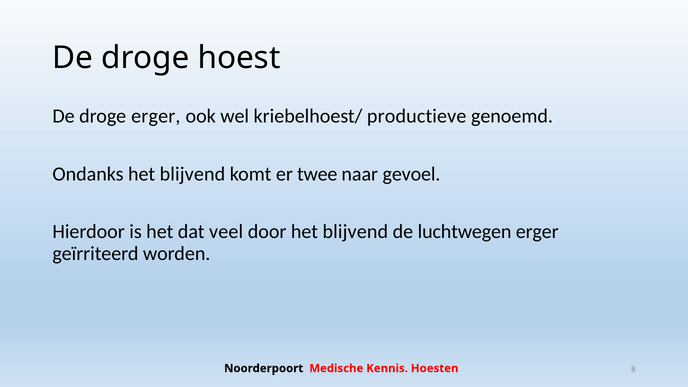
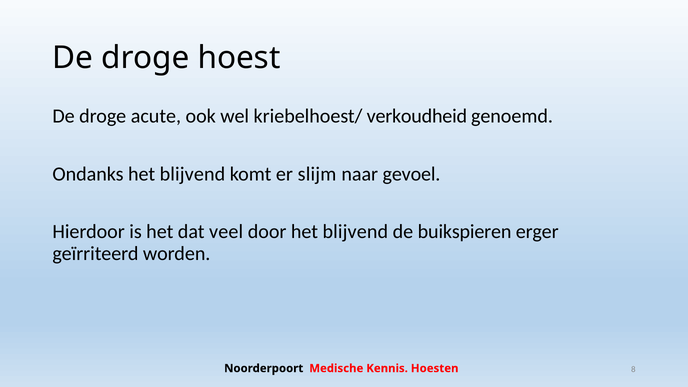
droge erger: erger -> acute (156, 116)
productieve: productieve -> verkoudheid (417, 116)
twee: twee -> slijm (317, 174)
luchtwegen: luchtwegen -> buikspieren (465, 232)
